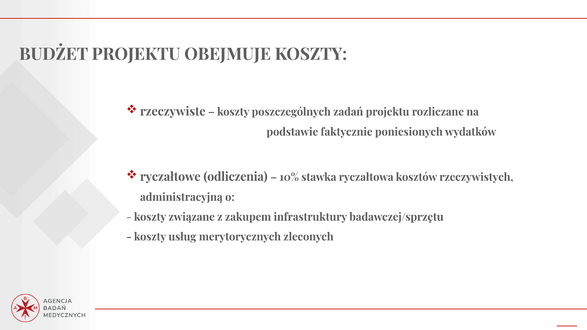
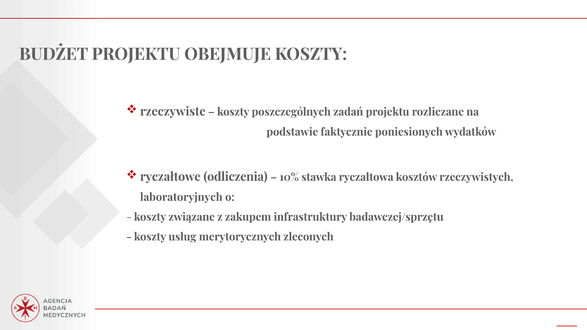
administracyjną: administracyjną -> laboratoryjnych (181, 197)
